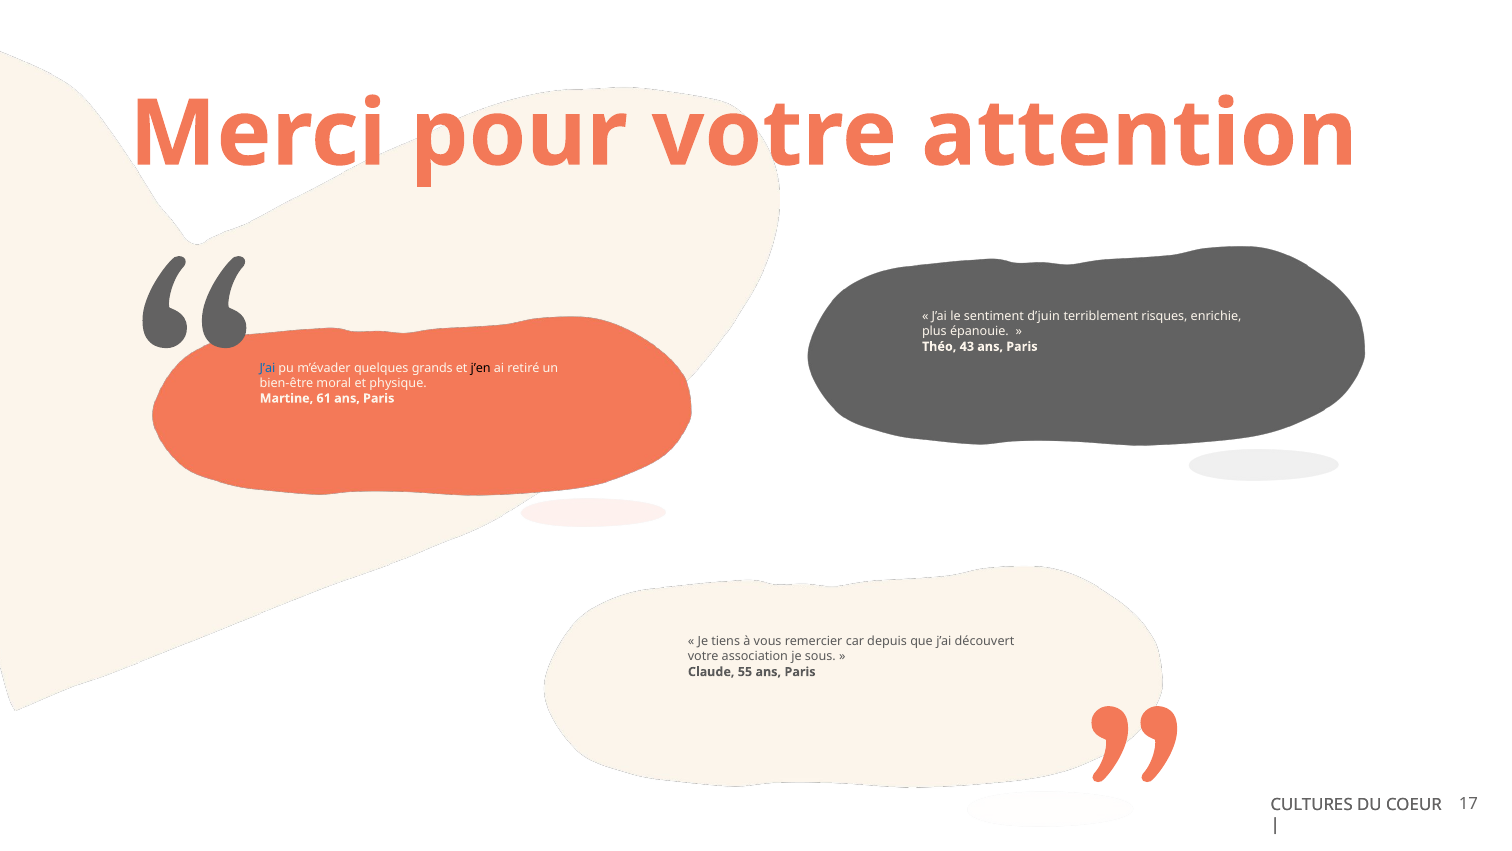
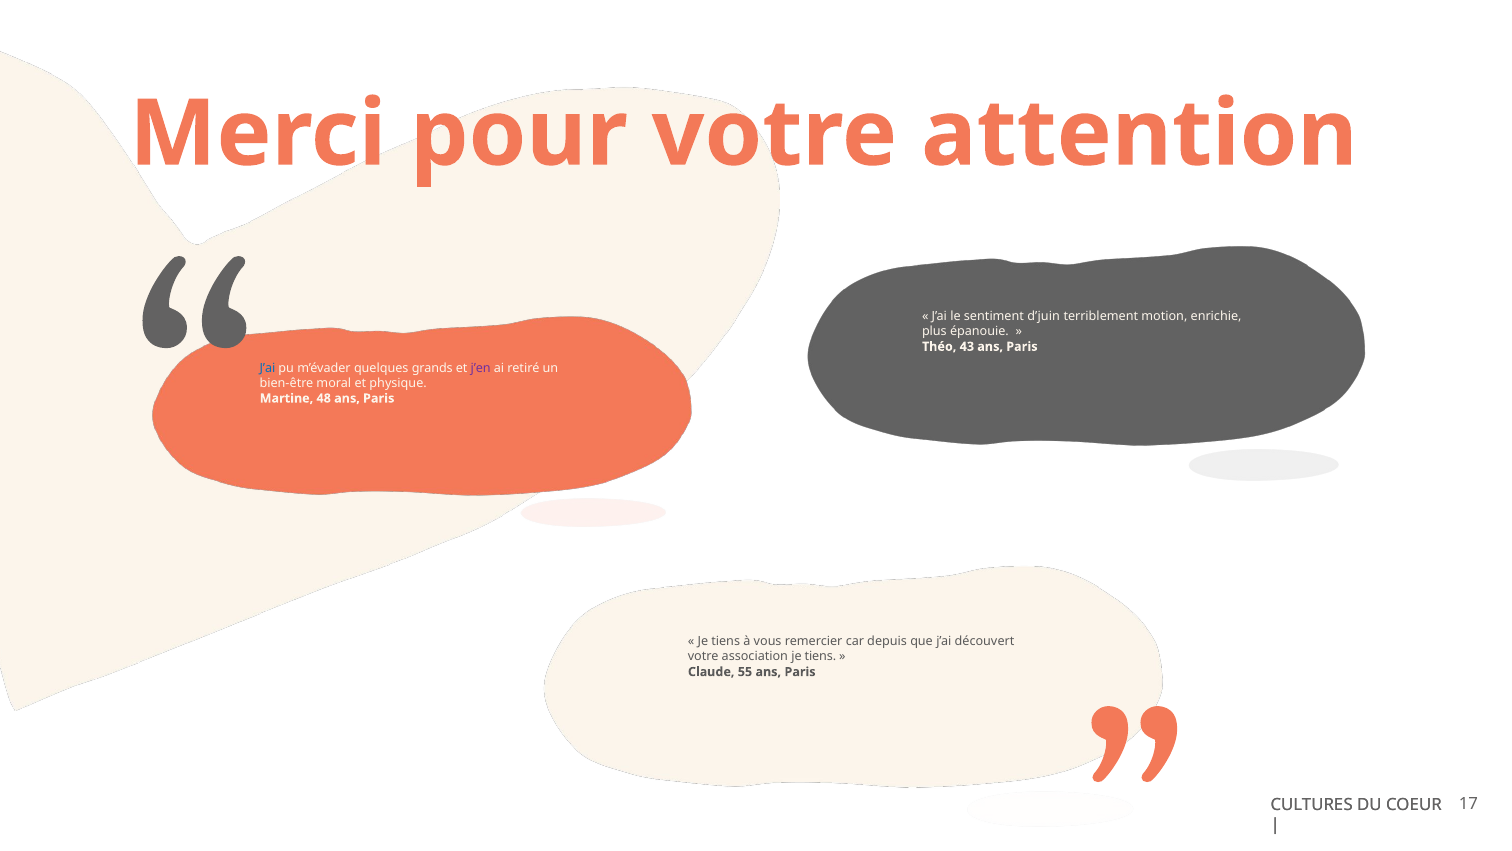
risques: risques -> motion (1164, 316)
j’en colour: black -> purple (481, 368)
61: 61 -> 48 (324, 398)
association je sous: sous -> tiens (820, 656)
